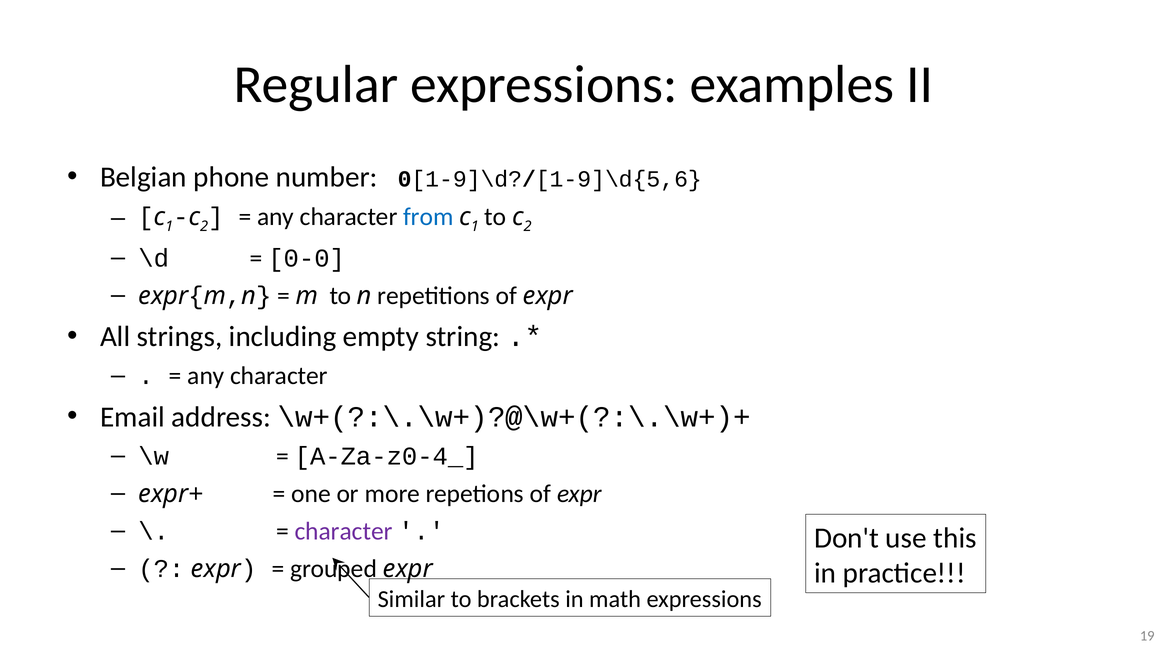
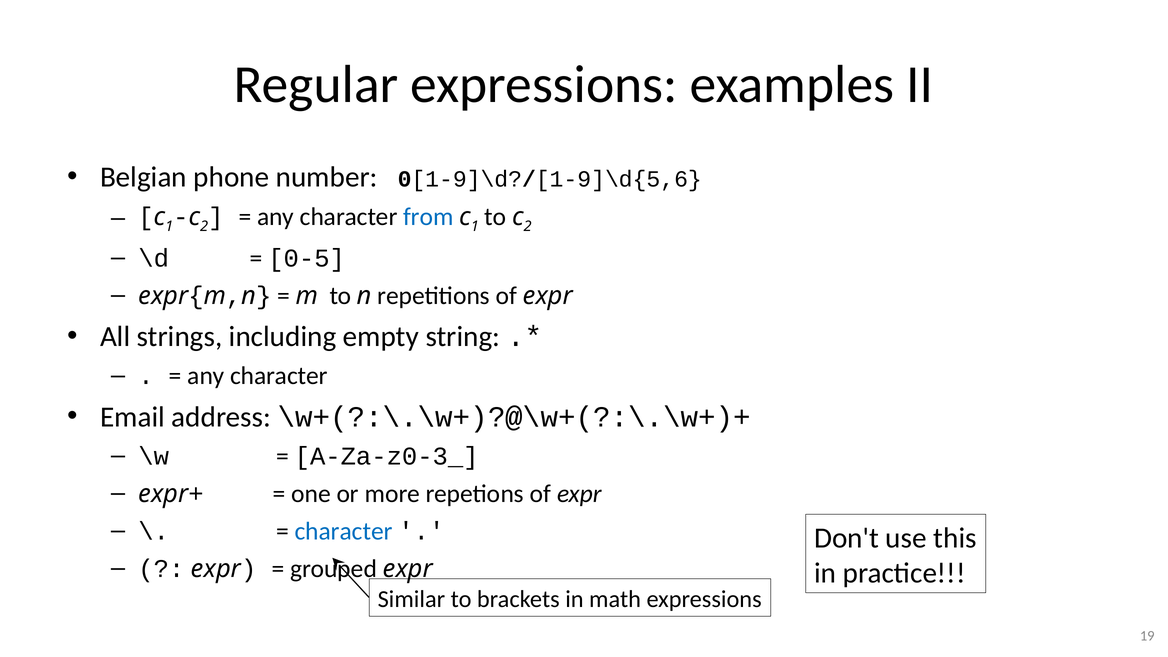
0-0: 0-0 -> 0-5 (307, 258)
A-Za-z0-4_: A-Za-z0-4_ -> A-Za-z0-3_ (387, 456)
character colour: purple -> blue (344, 531)
